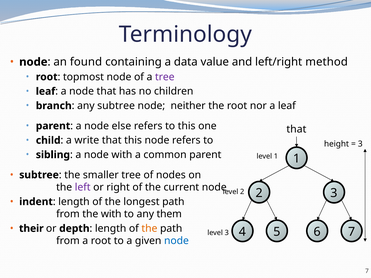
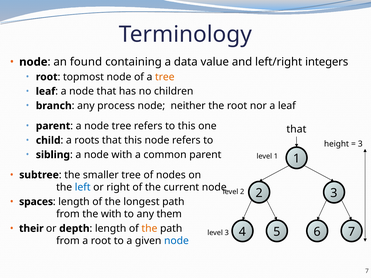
method: method -> integers (327, 62)
tree colour: purple -> orange (165, 77)
any subtree: subtree -> process (116, 106)
node else: else -> tree (121, 126)
write: write -> roots (87, 140)
left colour: purple -> blue (83, 187)
indent: indent -> spaces (36, 202)
